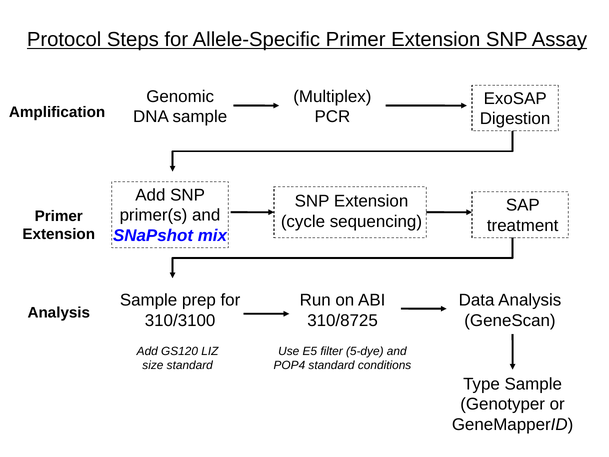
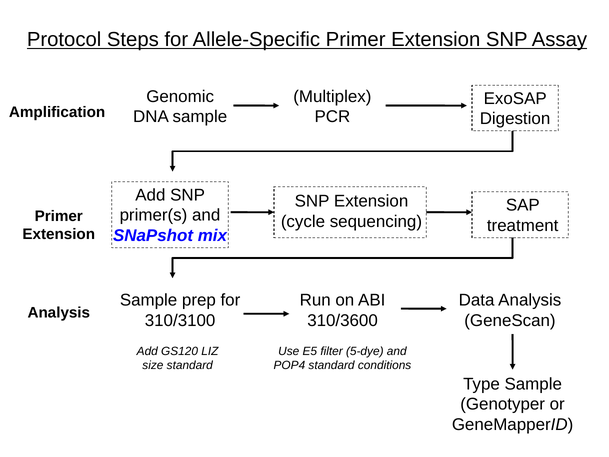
310/8725: 310/8725 -> 310/3600 (343, 320)
